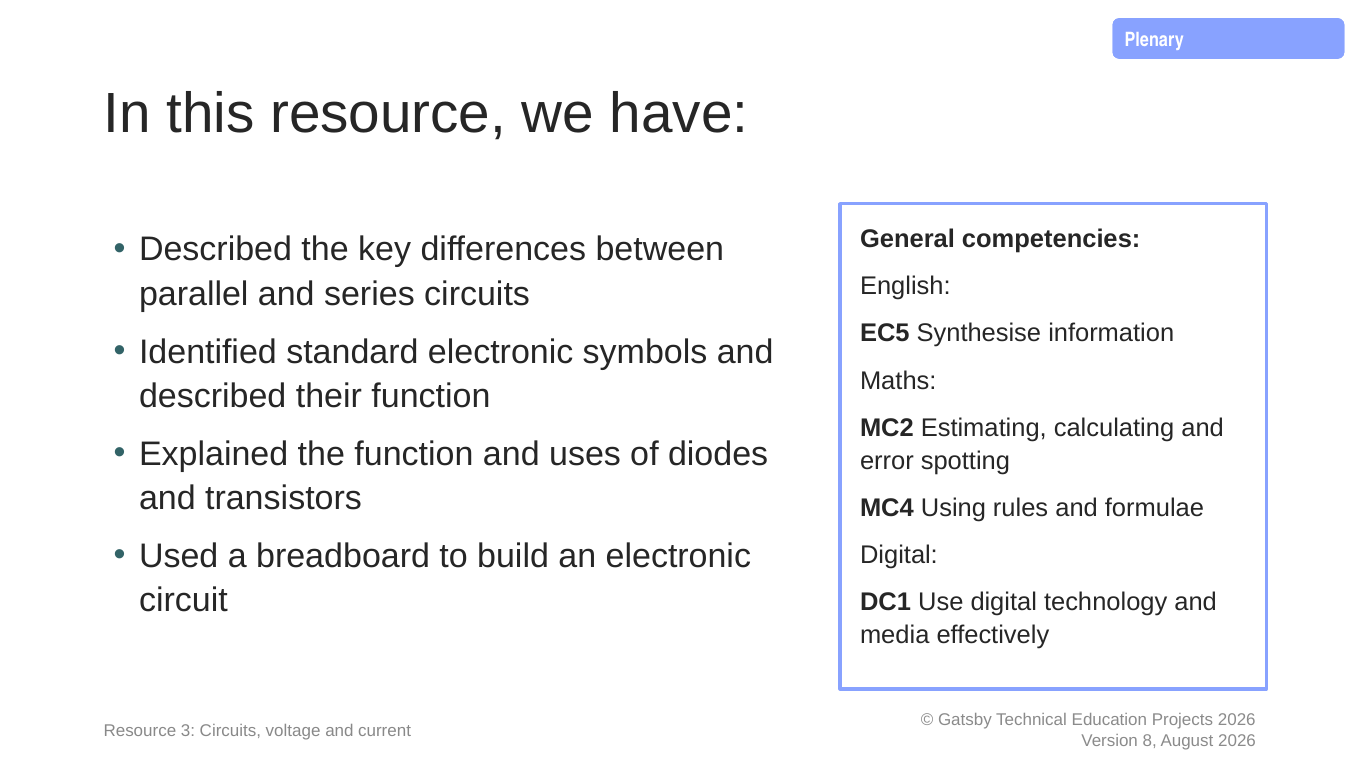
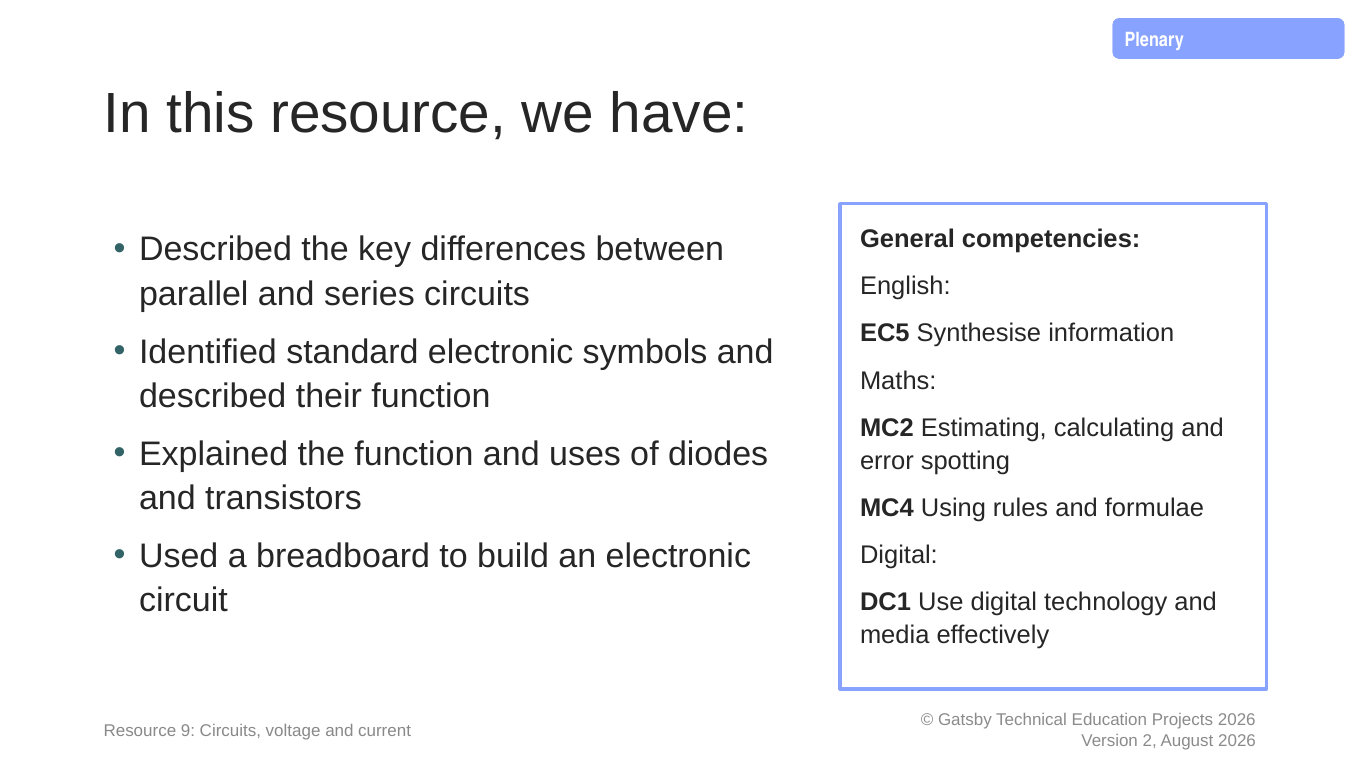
3: 3 -> 9 (188, 731)
8: 8 -> 2 (1150, 741)
